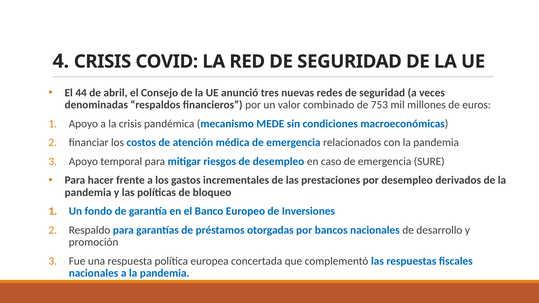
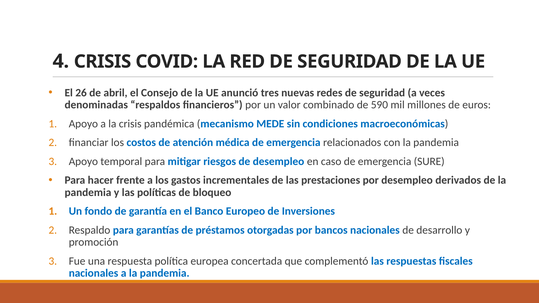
44: 44 -> 26 (81, 93)
753: 753 -> 590 (379, 105)
